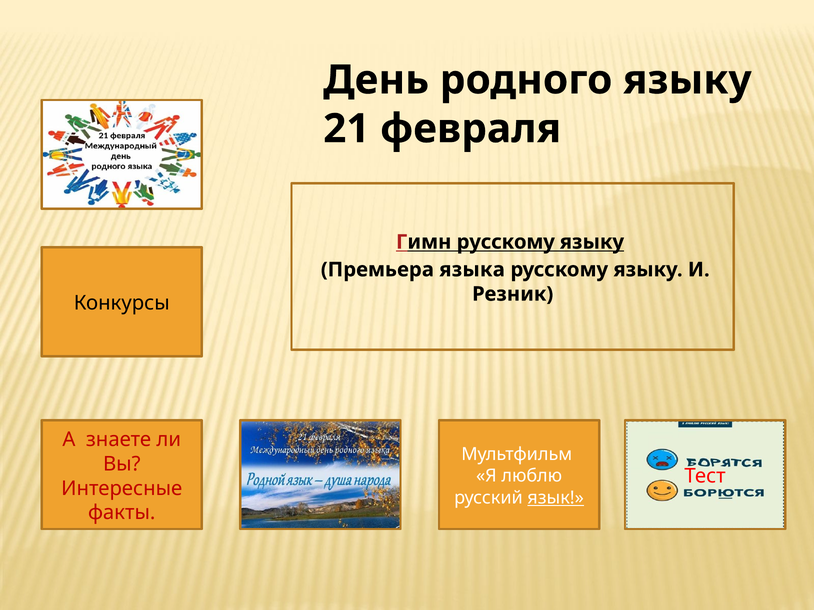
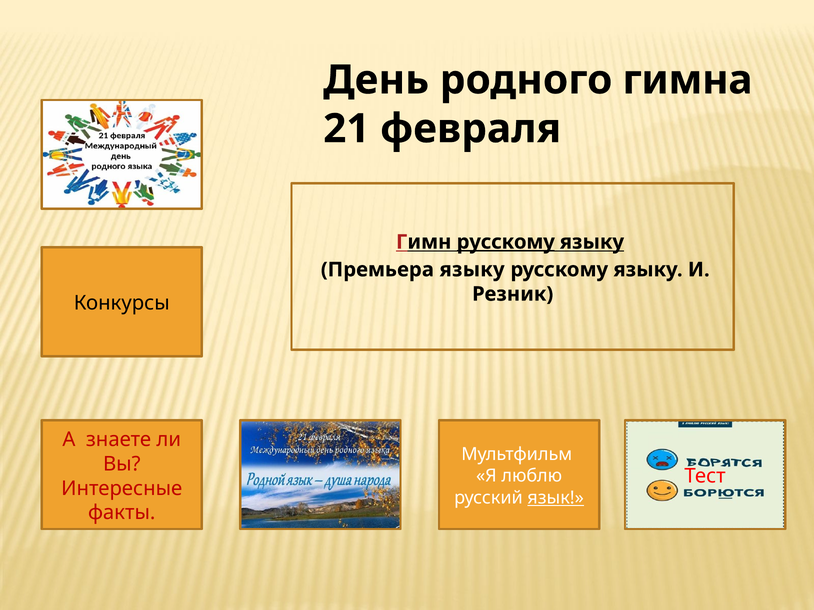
родного языку: языку -> гимна (688, 80)
русскому underline: none -> present (506, 242)
Премьера языка: языка -> языку (472, 270)
